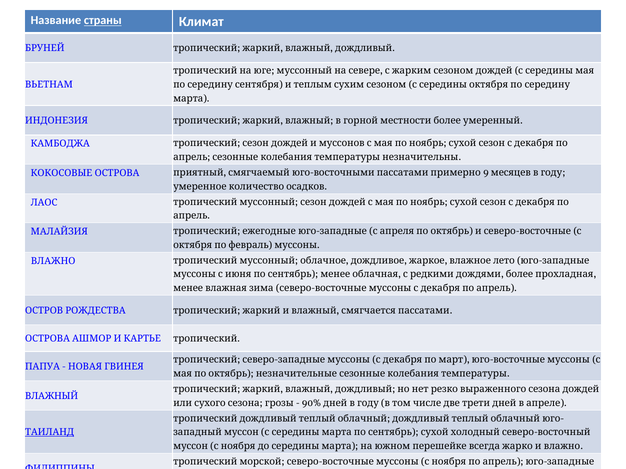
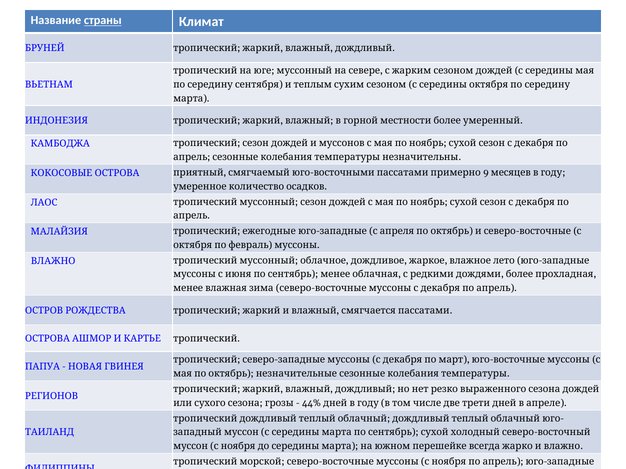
ВЛАЖНЫЙ: ВЛАЖНЫЙ -> РЕГИОНОВ (52, 397)
90%: 90% -> 44% (311, 404)
ТАИЛАНД underline: present -> none (50, 433)
